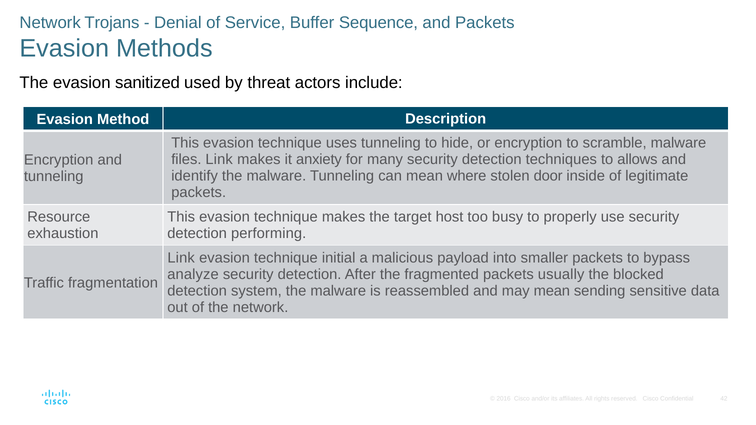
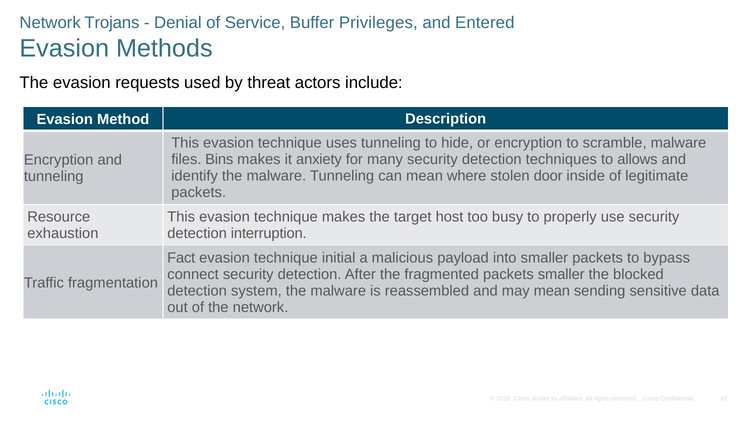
Sequence: Sequence -> Privileges (378, 23)
and Packets: Packets -> Entered (485, 23)
sanitized: sanitized -> requests (147, 83)
files Link: Link -> Bins (219, 160)
performing: performing -> interruption (269, 233)
Link: Link -> Fact (181, 258)
analyze: analyze -> connect (193, 274)
packets usually: usually -> smaller (561, 274)
